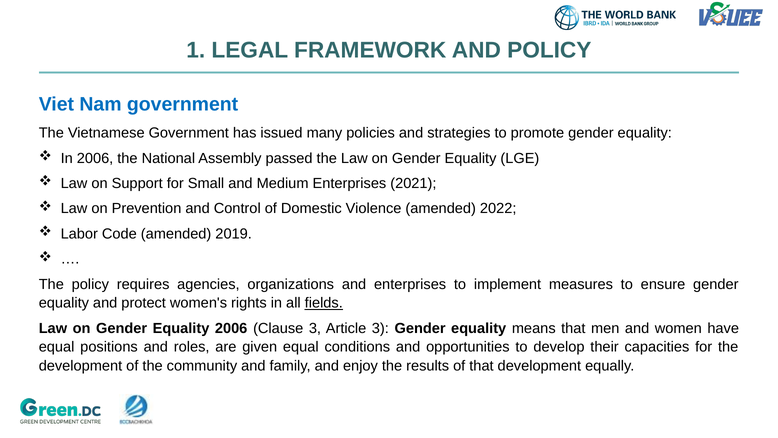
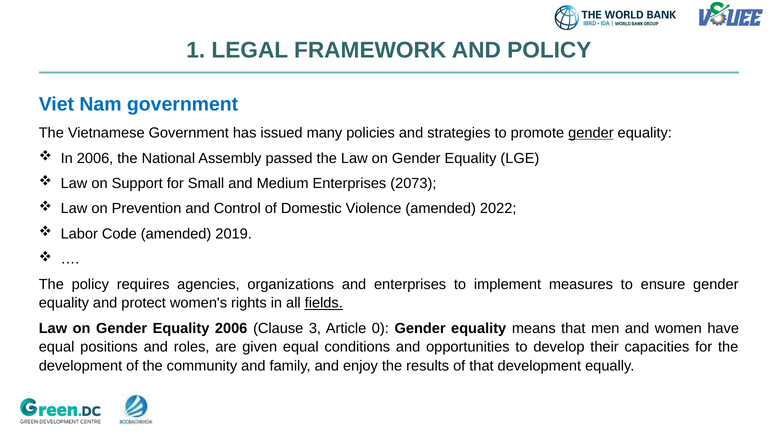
gender underline: none -> present (591, 133)
2021: 2021 -> 2073 (413, 183)
Article 3: 3 -> 0 (380, 328)
